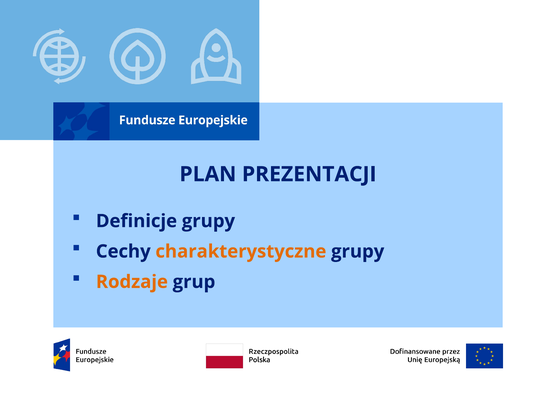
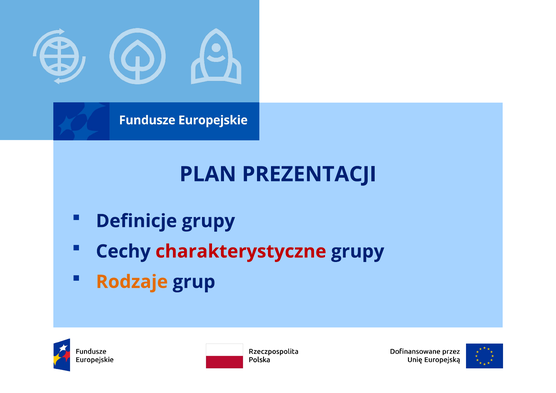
charakterystyczne colour: orange -> red (241, 252)
